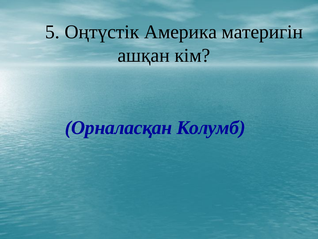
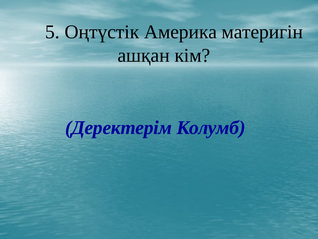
Орналасқан: Орналасқан -> Деректерім (119, 127)
